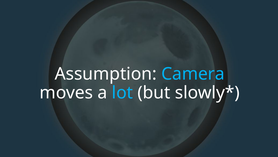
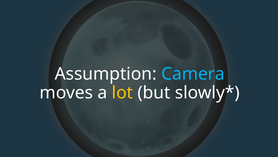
lot colour: light blue -> yellow (122, 92)
